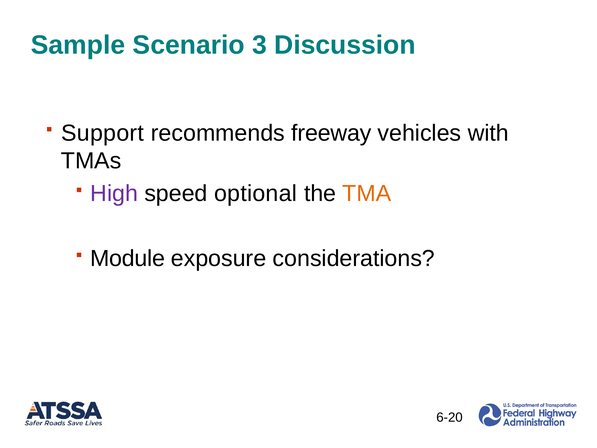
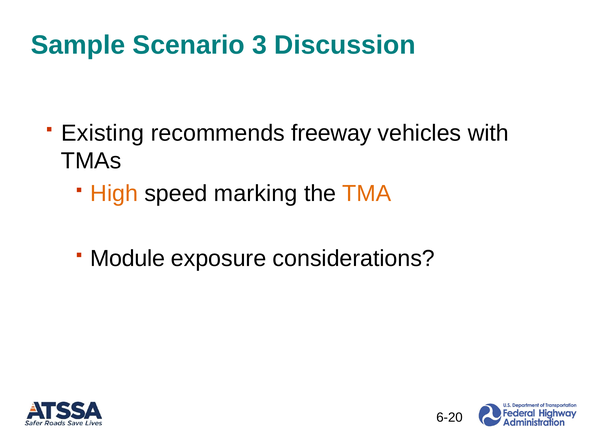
Support: Support -> Existing (103, 133)
High colour: purple -> orange (114, 193)
optional: optional -> marking (256, 193)
